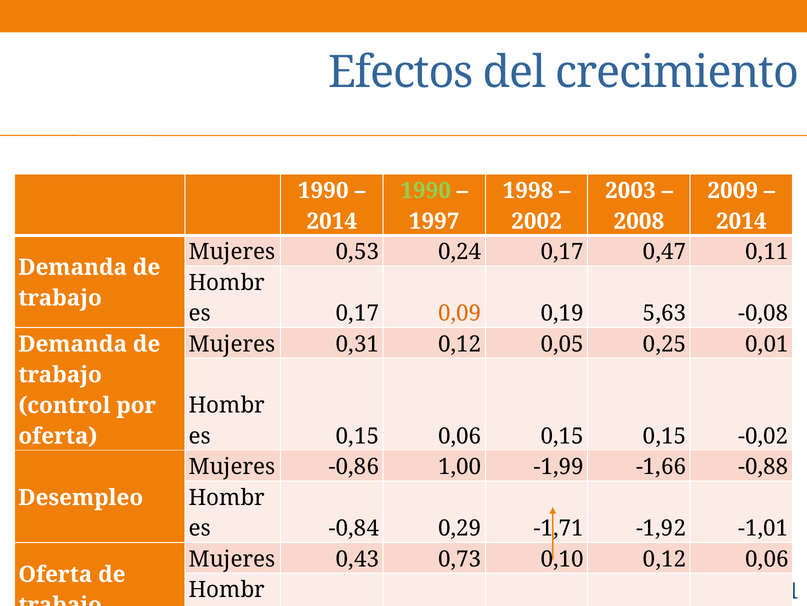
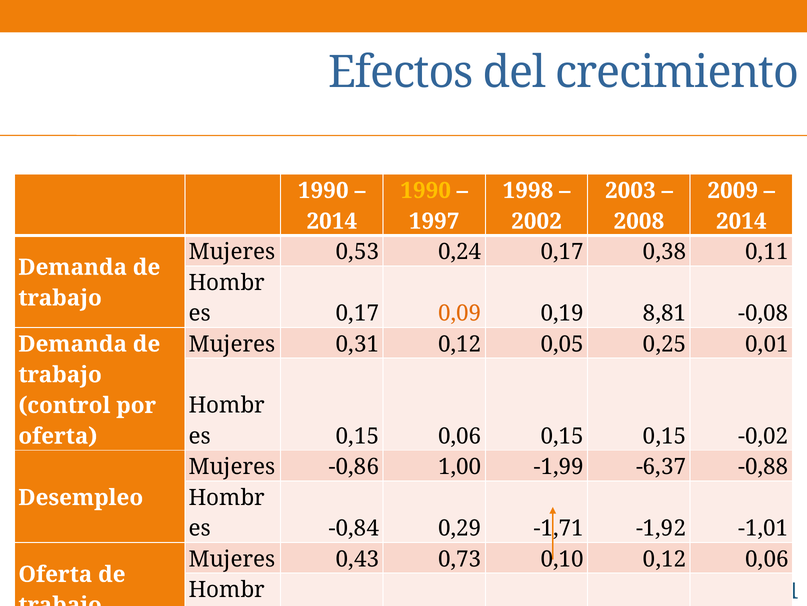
1990 colour: light green -> yellow (426, 190)
0,47: 0,47 -> 0,38 (665, 252)
5,63: 5,63 -> 8,81 (665, 313)
-1,66: -1,66 -> -6,37 (661, 466)
